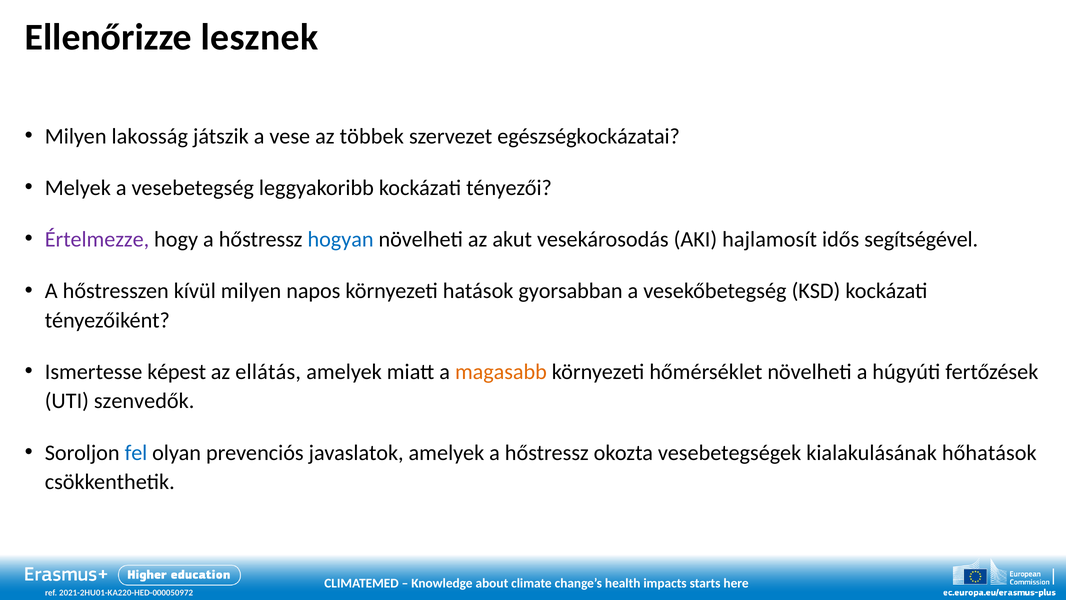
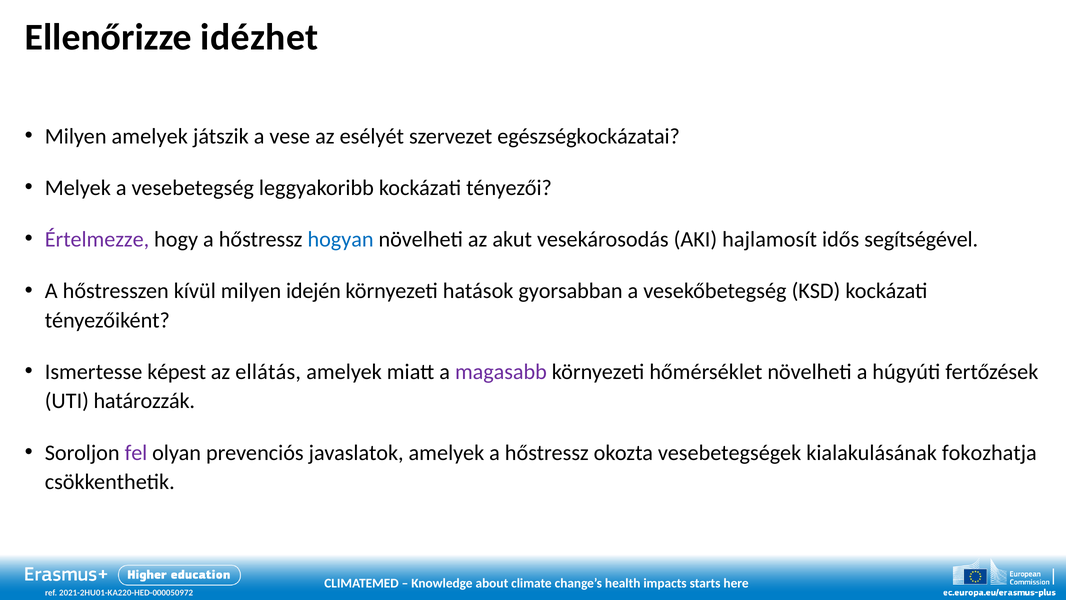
lesznek: lesznek -> idézhet (259, 37)
Milyen lakosság: lakosság -> amelyek (150, 136)
többek: többek -> esélyét (372, 136)
napos: napos -> idején (313, 291)
magasabb colour: orange -> purple (501, 372)
szenvedők: szenvedők -> határozzák (144, 401)
fel colour: blue -> purple (136, 452)
hőhatások: hőhatások -> fokozhatja (989, 452)
